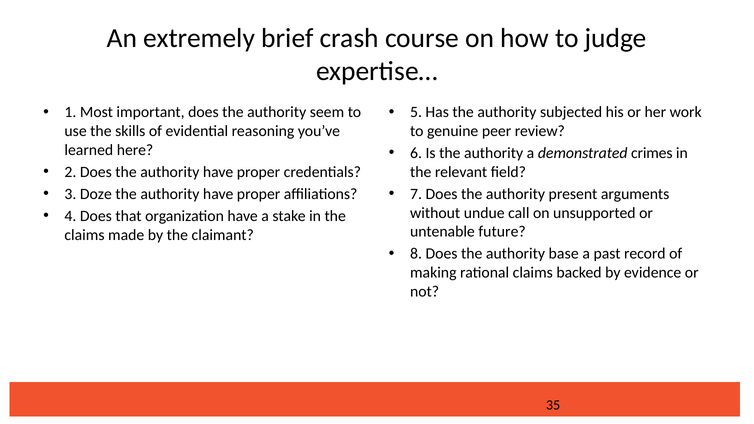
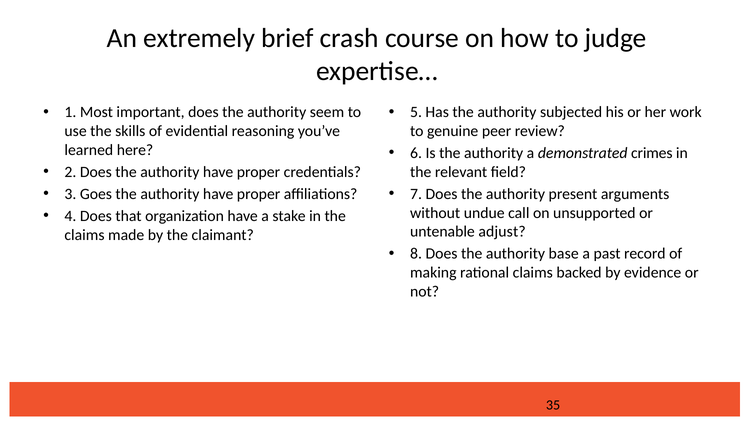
Doze: Doze -> Goes (96, 194)
future: future -> adjust (502, 232)
